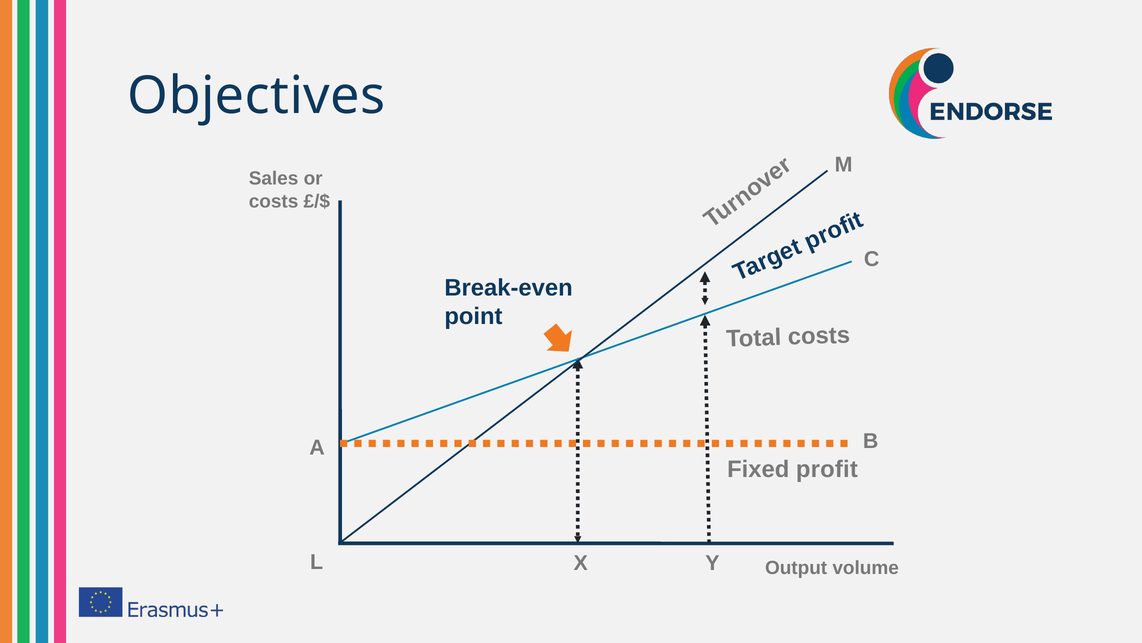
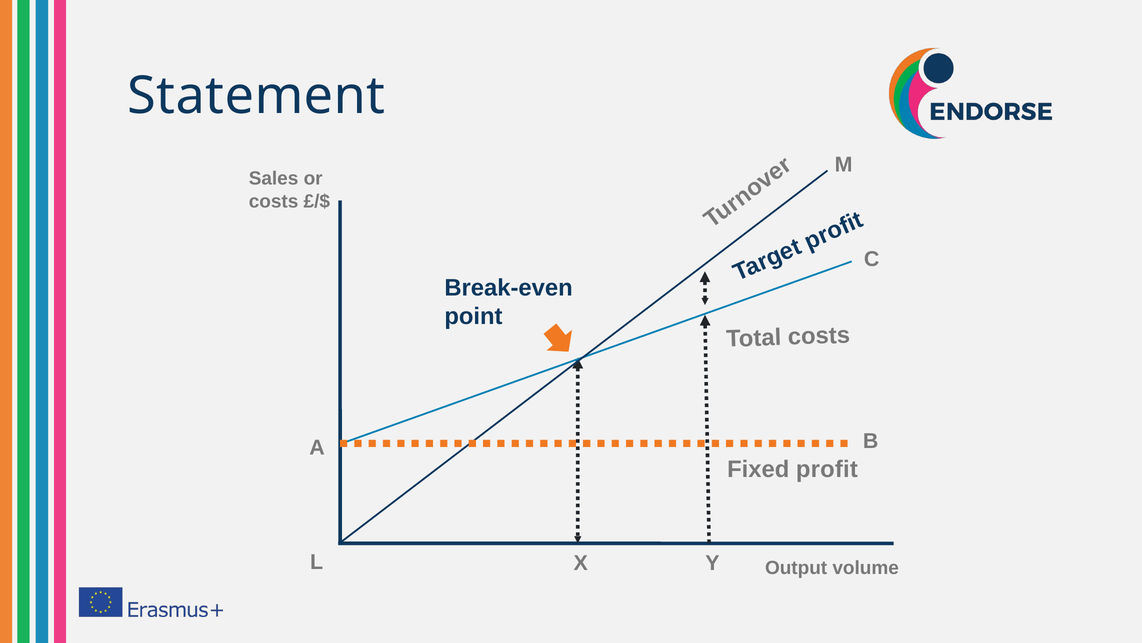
Objectives: Objectives -> Statement (256, 96)
